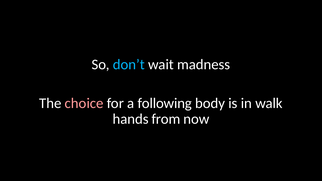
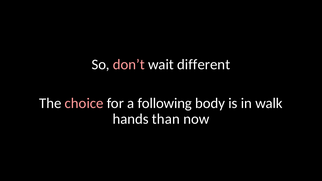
don’t colour: light blue -> pink (129, 65)
madness: madness -> different (204, 65)
from: from -> than (166, 119)
